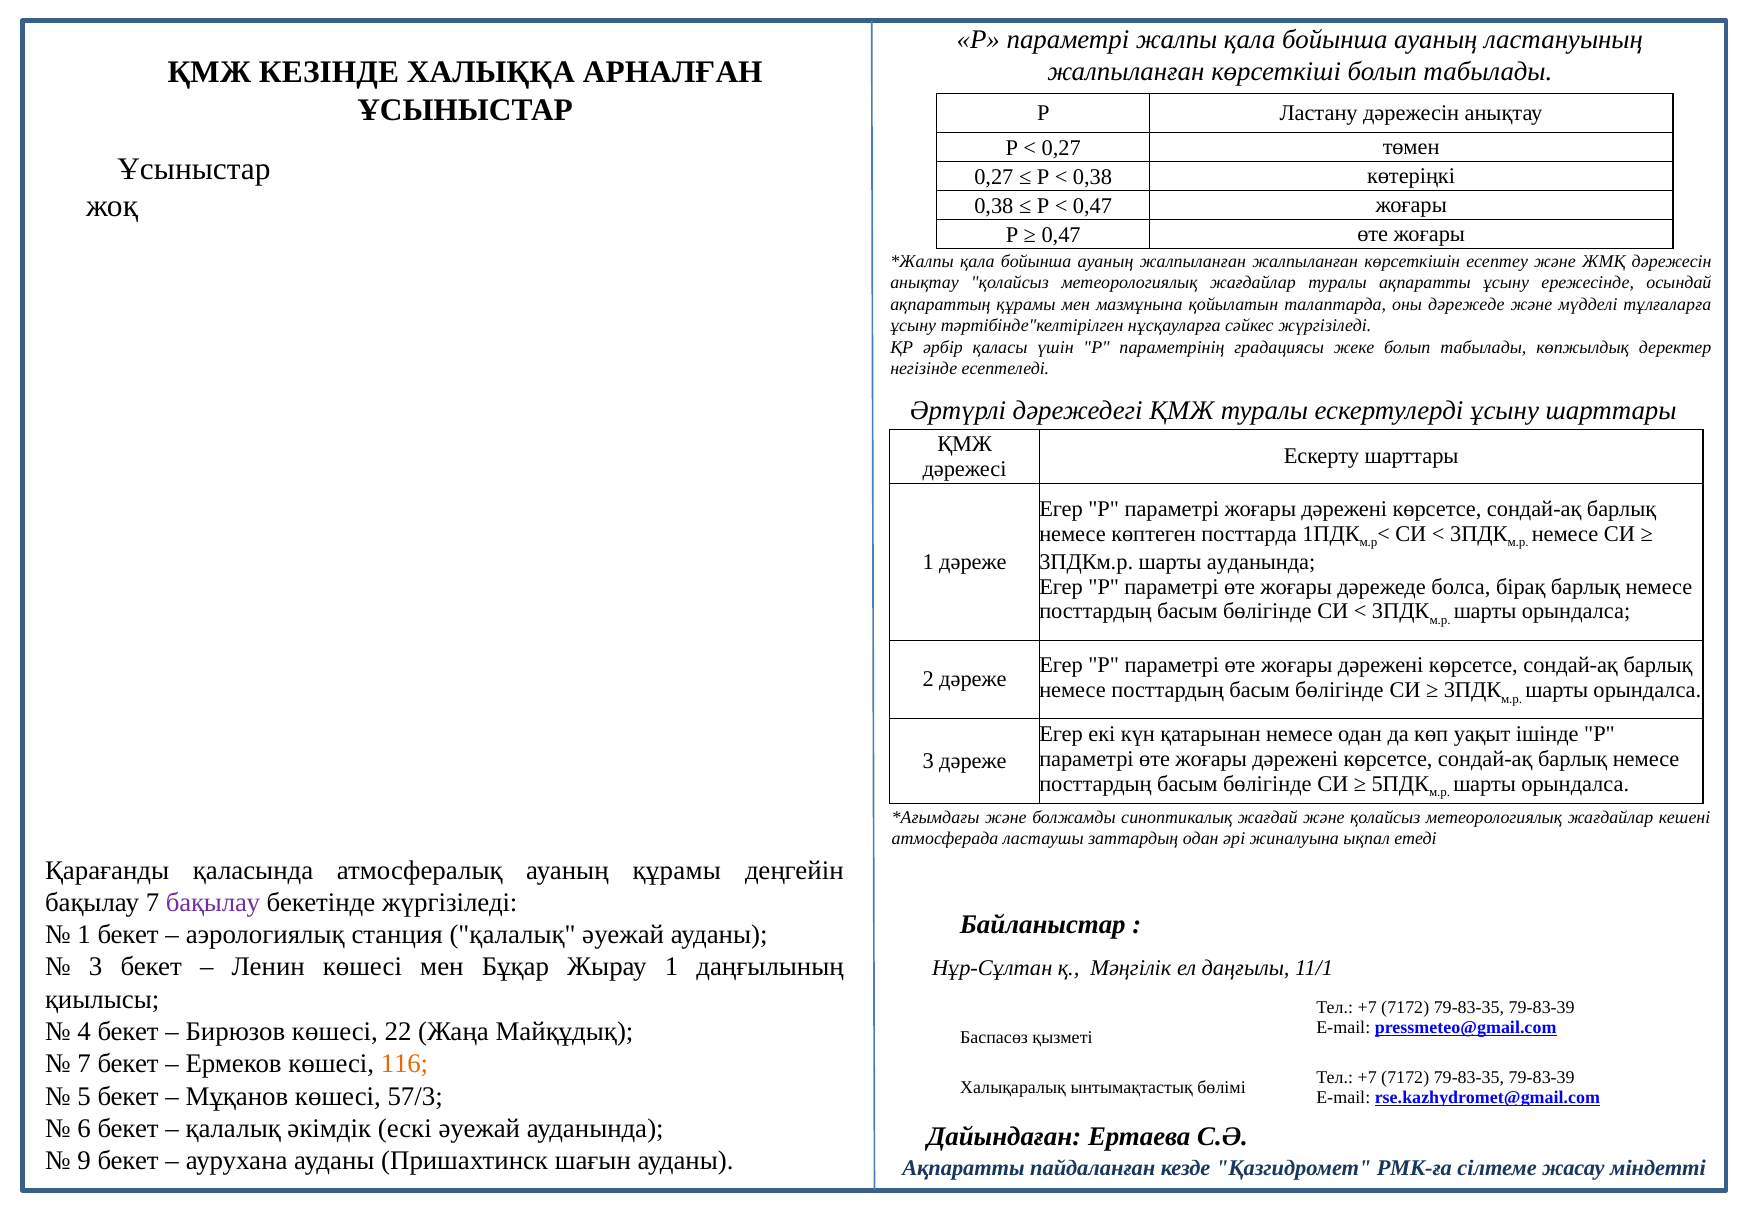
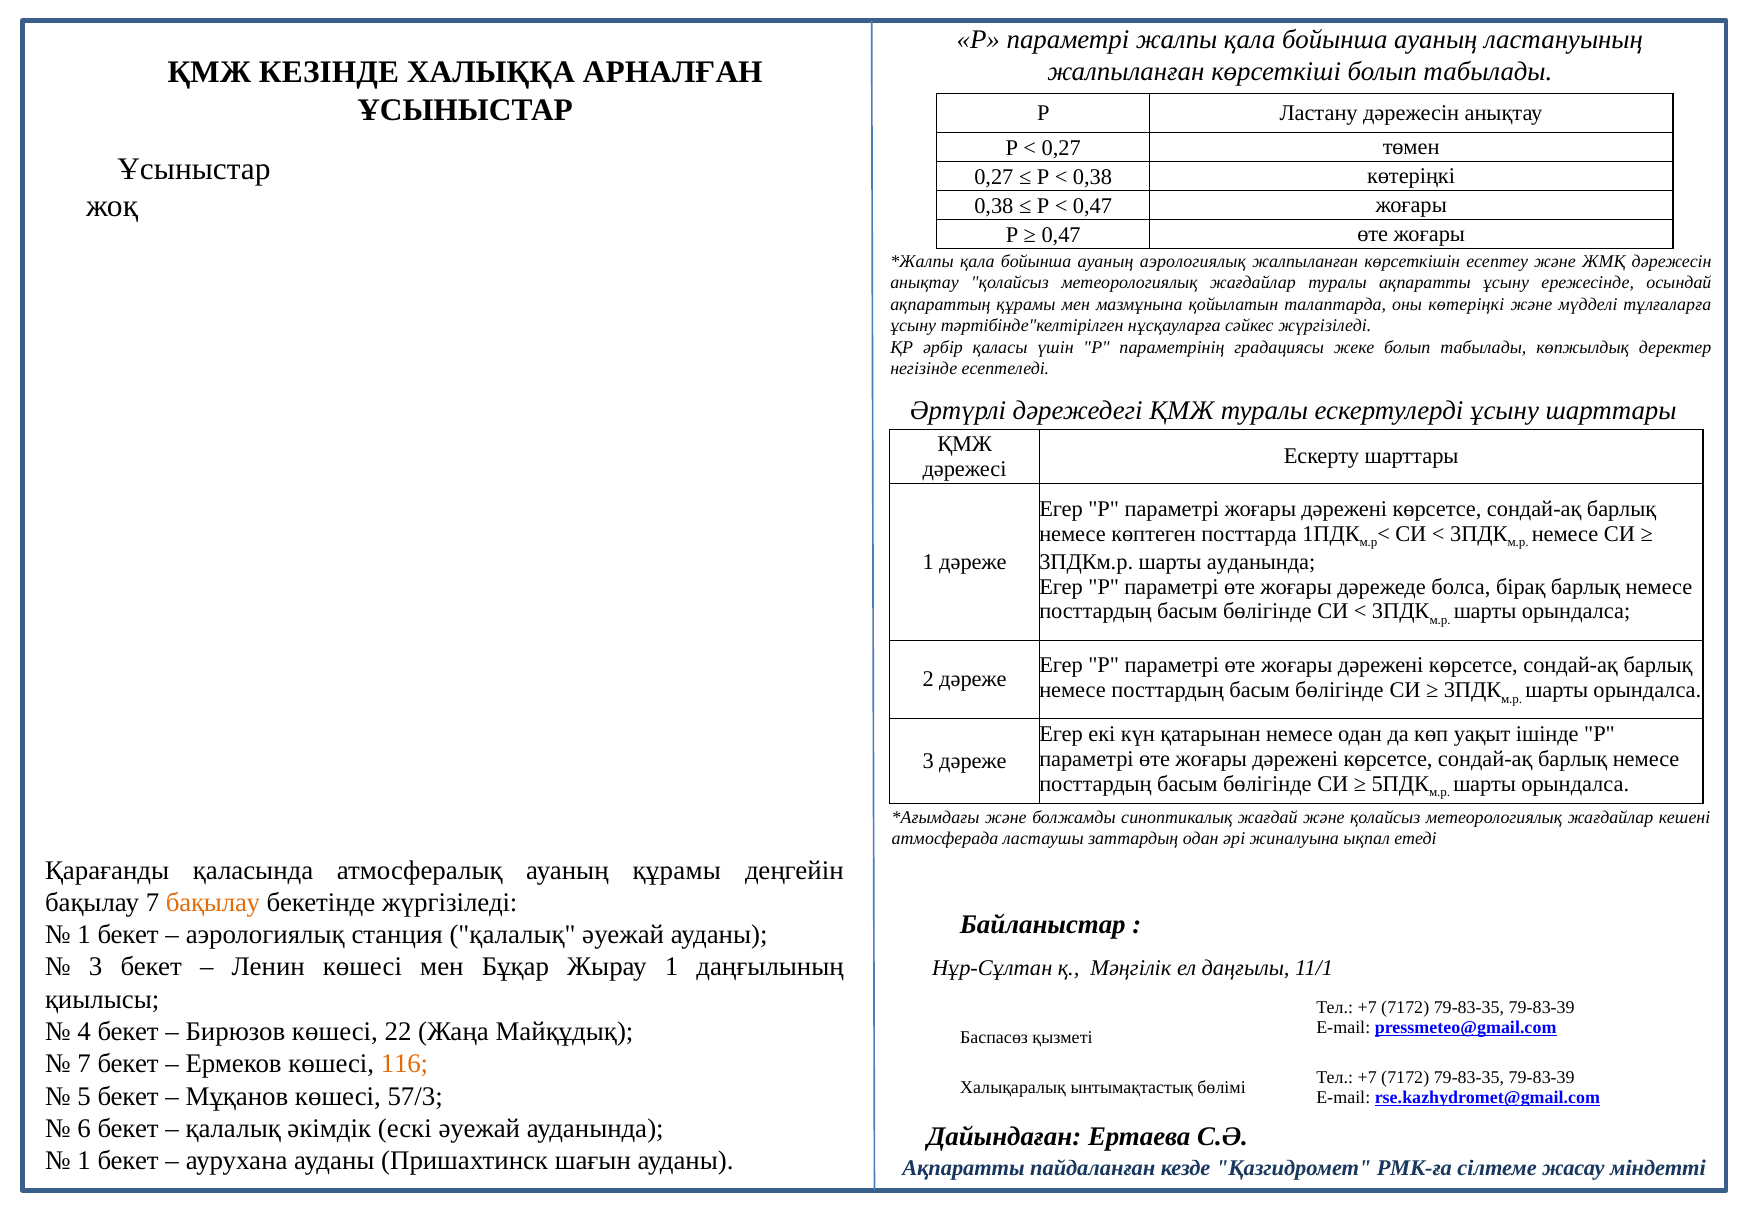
ауаның жалпыланған: жалпыланған -> аэрологиялық (1193, 261)
оны дәрежеде: дәрежеде -> көтеріңкі (1466, 304)
бақылау colour: purple -> orange (213, 902)
9: 9 -> 1 (84, 1161)
